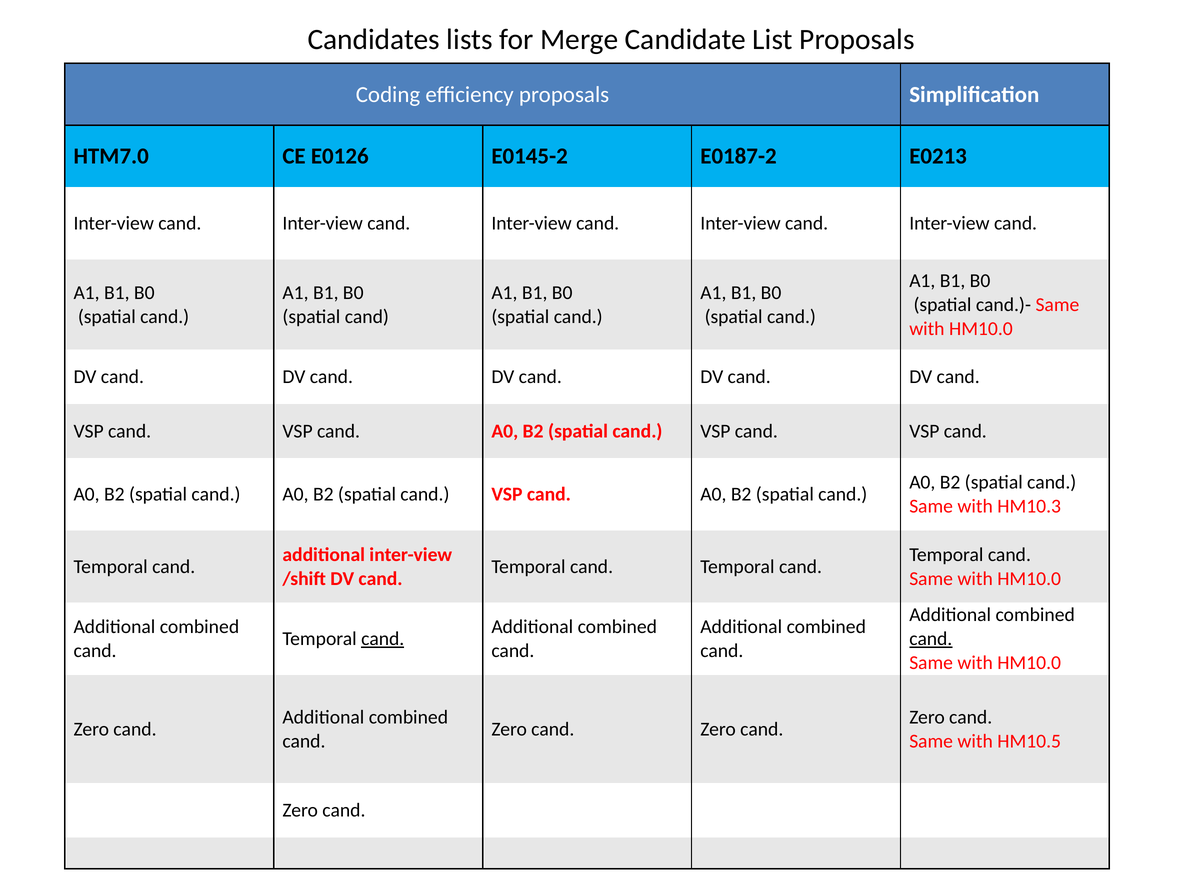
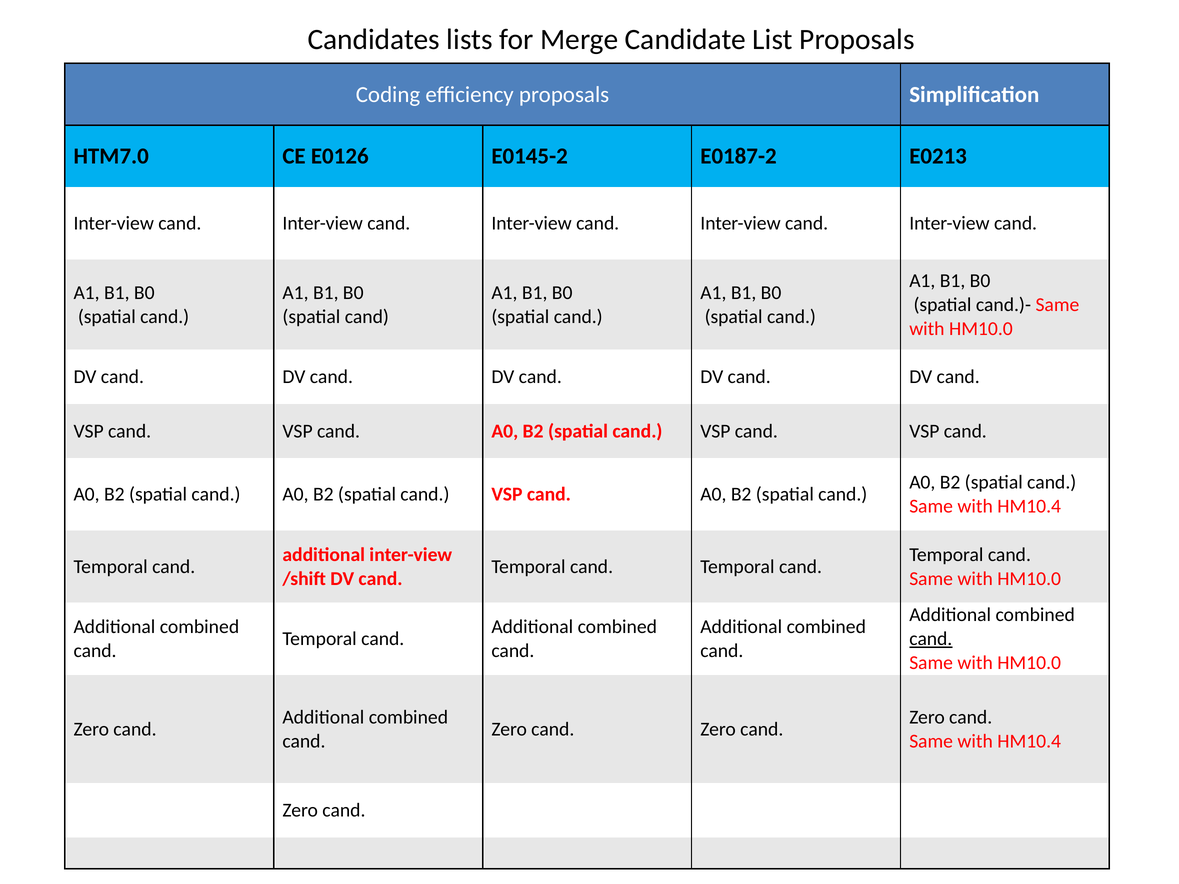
HM10.3: HM10.3 -> HM10.4 (1029, 506)
cand underline: present -> none (383, 639)
HM10.5: HM10.5 -> HM10.4 (1029, 741)
